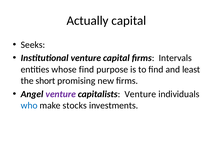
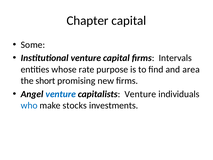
Actually: Actually -> Chapter (88, 21)
Seeks: Seeks -> Some (33, 45)
whose find: find -> rate (87, 69)
least: least -> area (191, 69)
venture colour: purple -> blue (61, 94)
